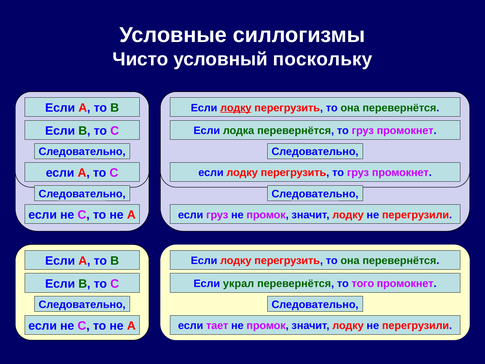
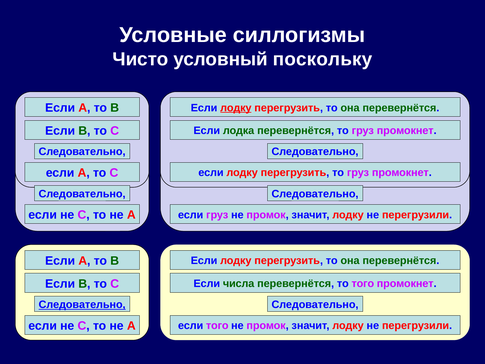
украл: украл -> числа (239, 283)
Следовательно underline: none -> present (82, 304)
если тает: тает -> того (217, 325)
